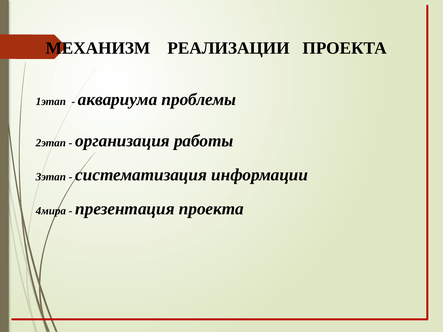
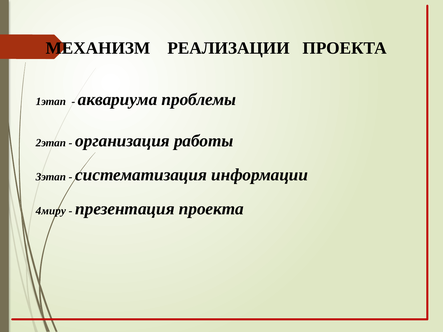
4мира: 4мира -> 4миру (51, 211)
